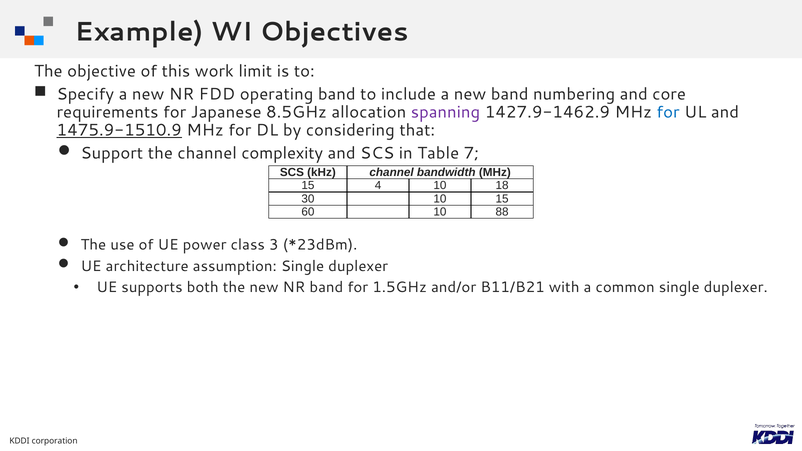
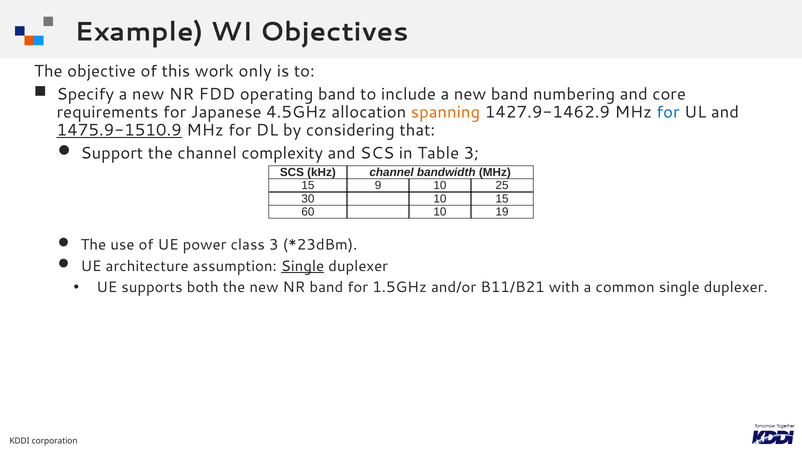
limit: limit -> only (255, 71)
8.5GHz: 8.5GHz -> 4.5GHz (296, 112)
spanning colour: purple -> orange (446, 112)
Table 7: 7 -> 3 (471, 153)
4: 4 -> 9 (378, 186)
18: 18 -> 25 (502, 186)
88: 88 -> 19 (502, 212)
Single underline: none -> present (303, 266)
